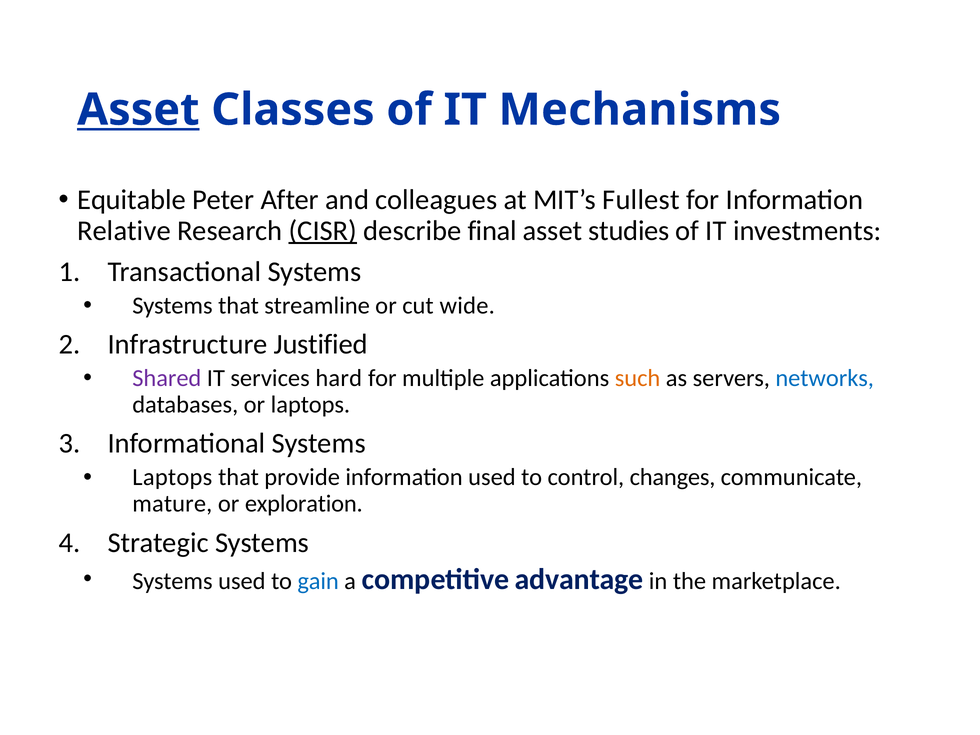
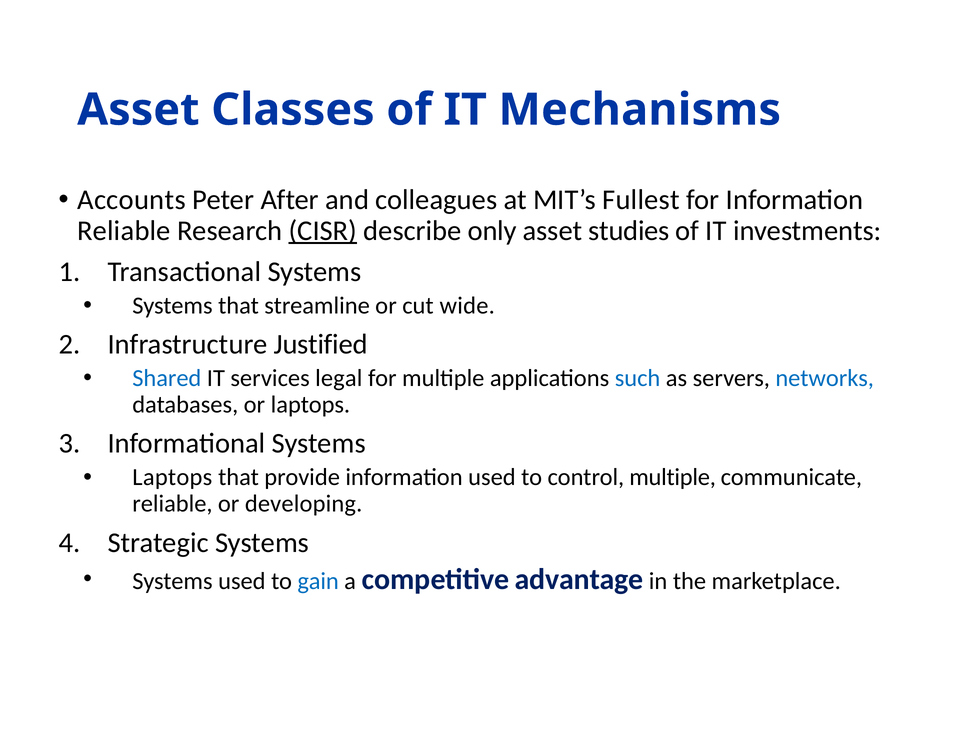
Asset underline: present -> none (138, 110)
Equitable: Equitable -> Accounts (131, 200)
Relative: Relative -> Reliable (124, 231)
final: final -> only (492, 231)
Shared colour: purple -> blue (167, 378)
hard: hard -> legal (339, 378)
such colour: orange -> blue (638, 378)
control changes: changes -> multiple (673, 477)
mature: mature -> reliable (172, 504)
exploration: exploration -> developing (304, 504)
